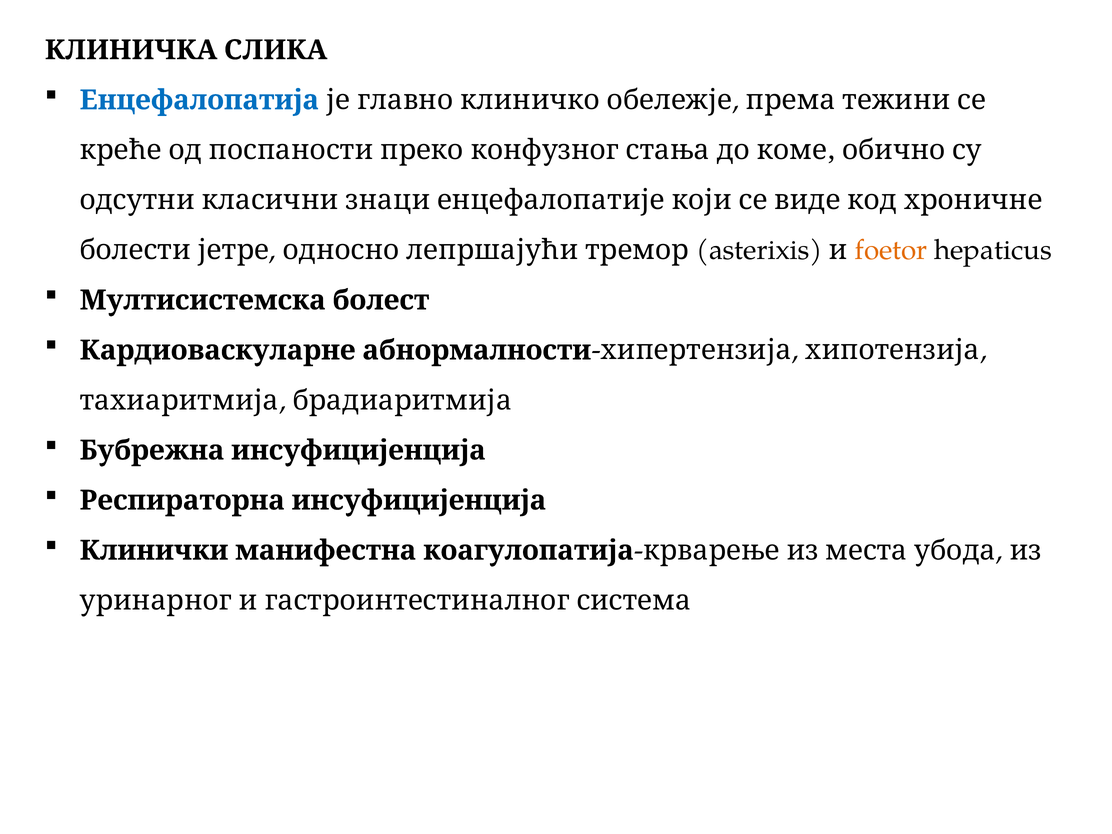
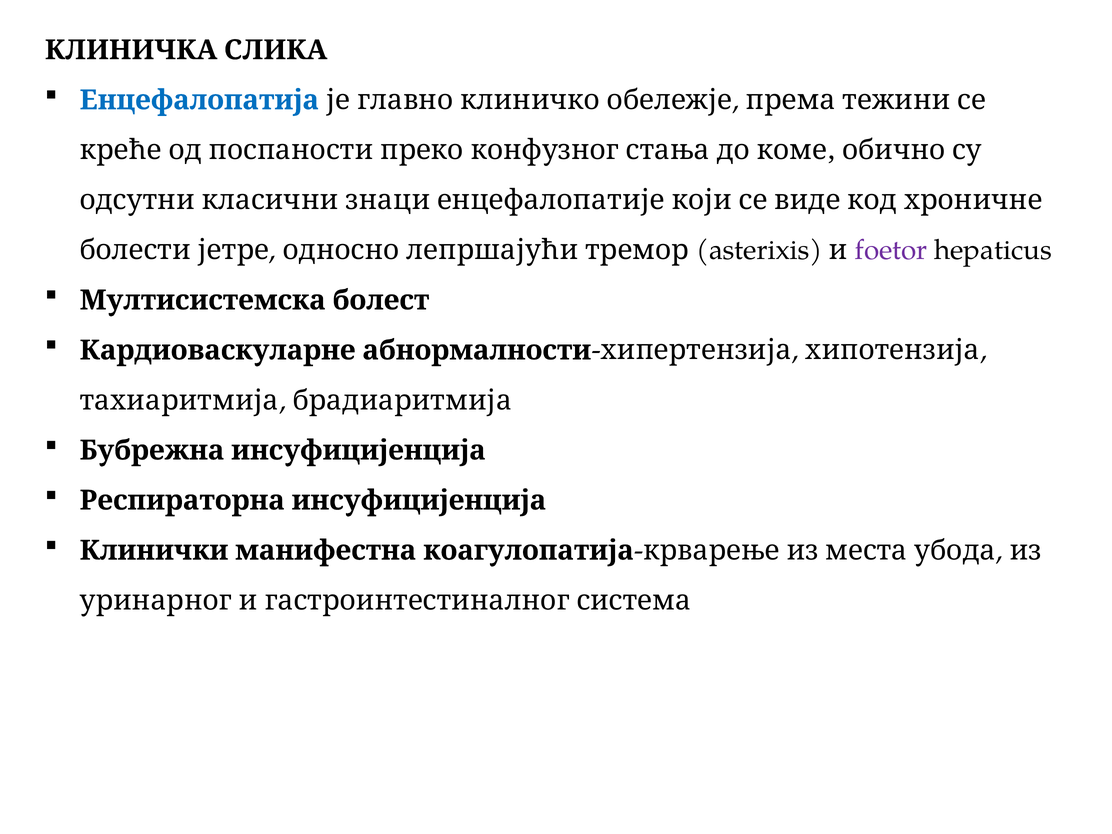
foetor colour: orange -> purple (891, 250)
